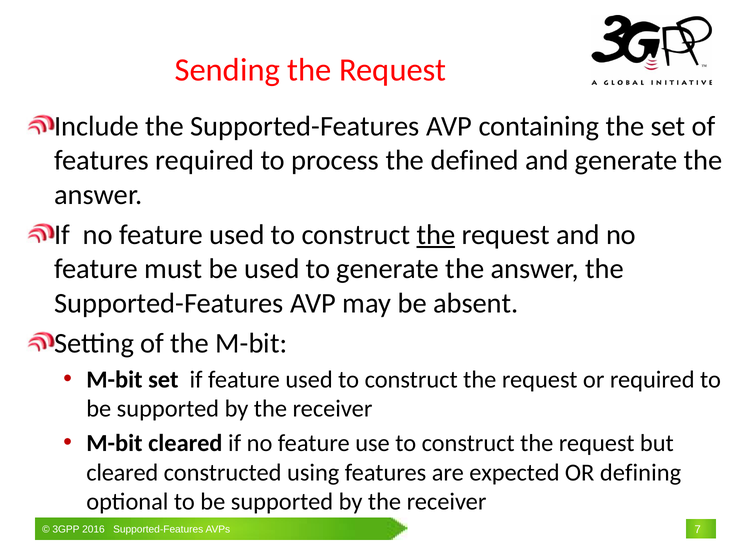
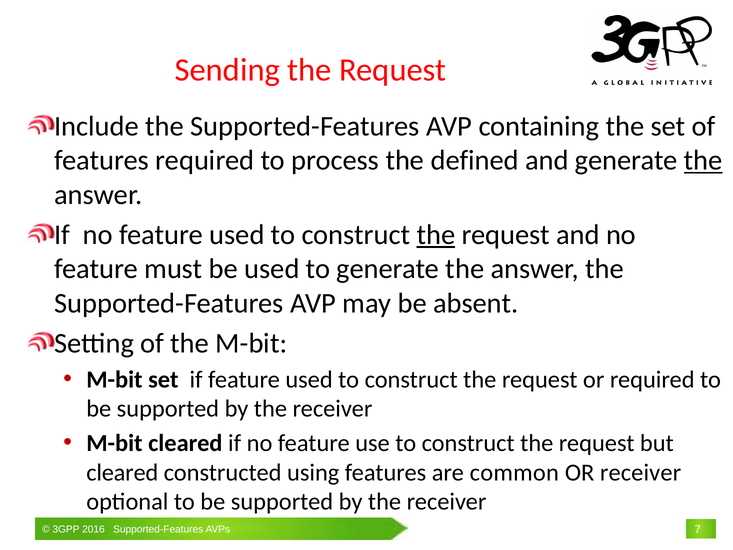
the underline: none -> present (703, 160)
expected: expected -> common (514, 472)
OR defining: defining -> receiver (641, 472)
